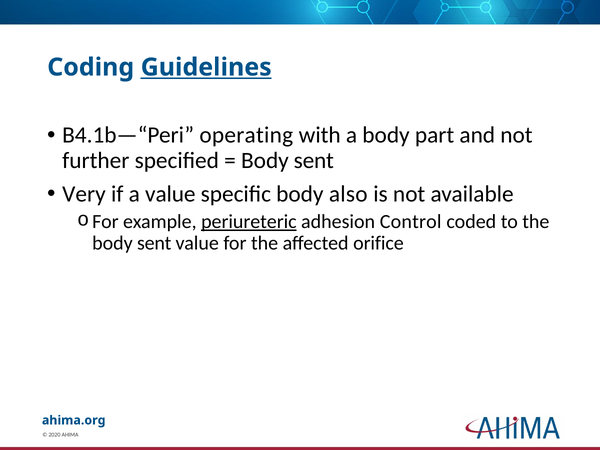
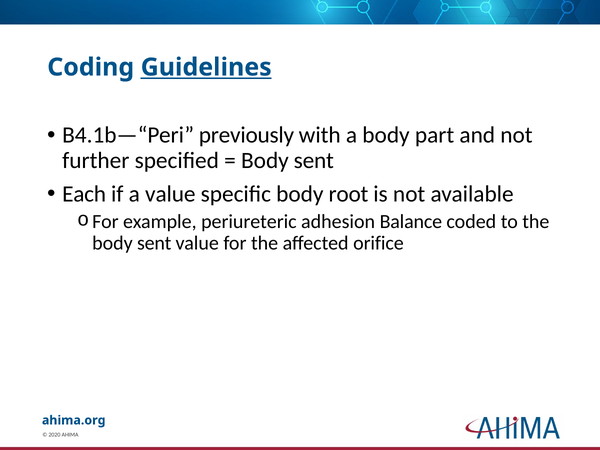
operating: operating -> previously (246, 135)
Very: Very -> Each (84, 194)
also: also -> root (349, 194)
periureteric underline: present -> none (249, 222)
Control: Control -> Balance (411, 222)
